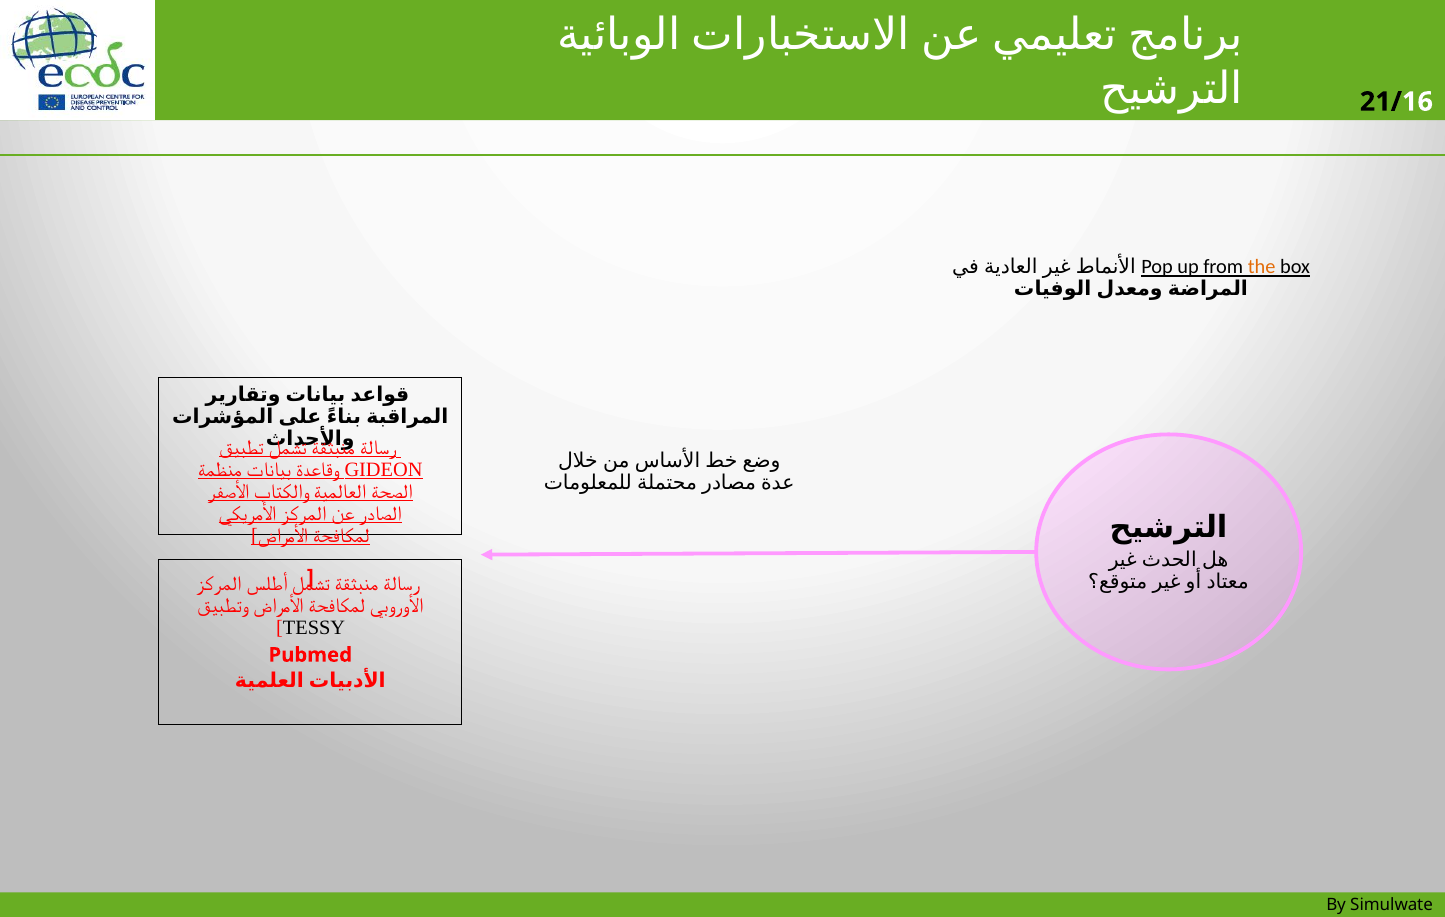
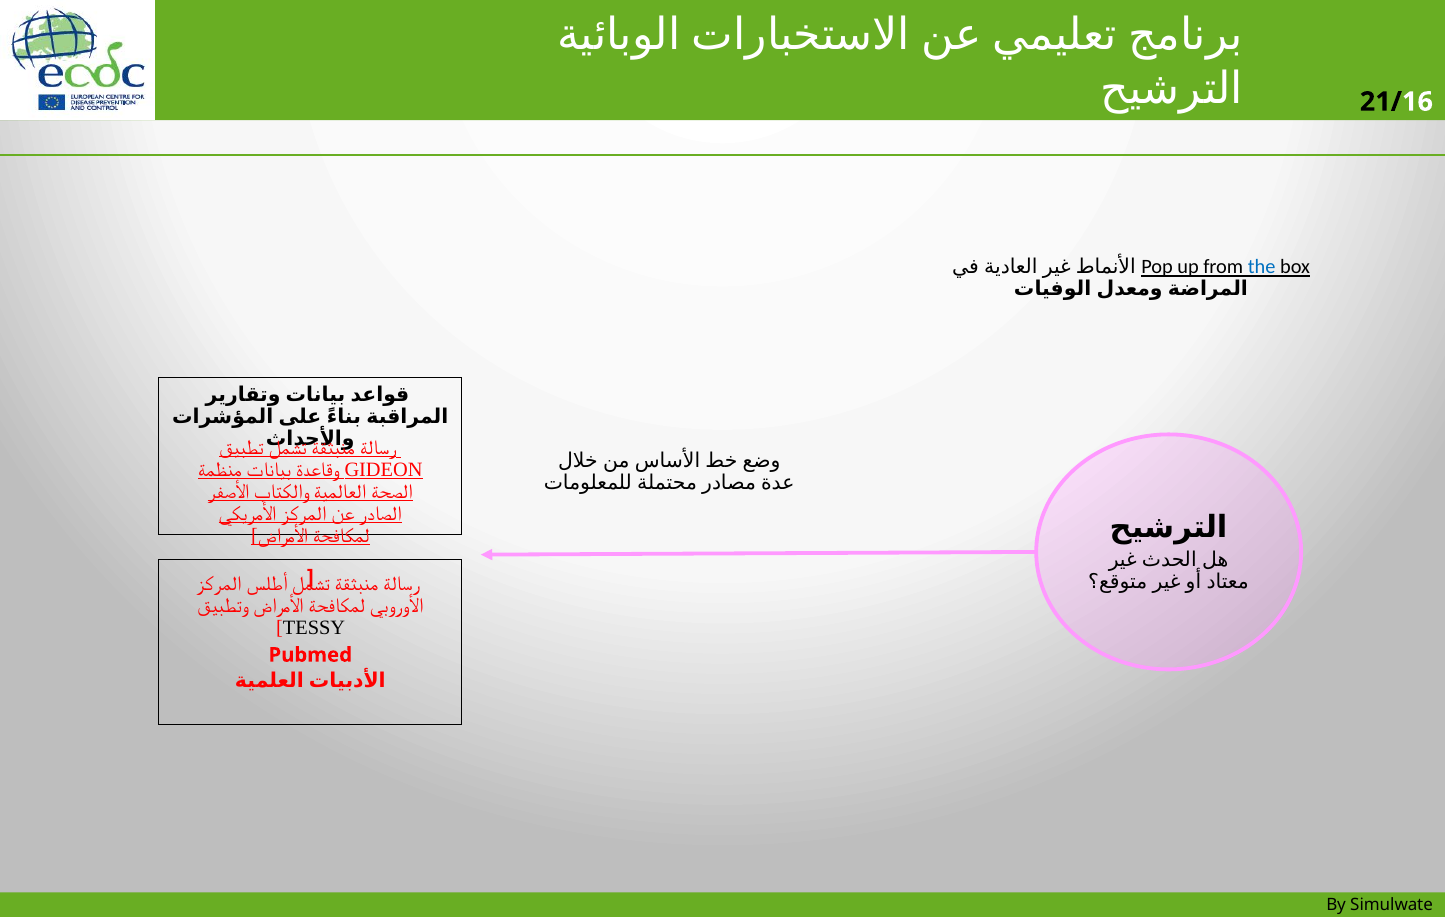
the colour: orange -> blue (1262, 267)
